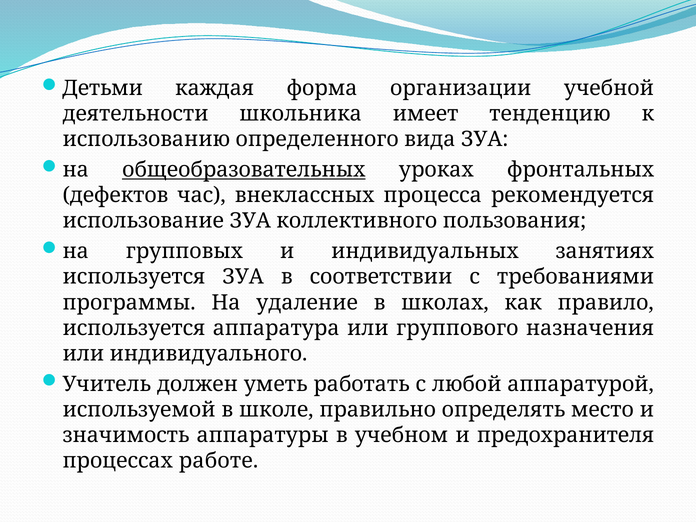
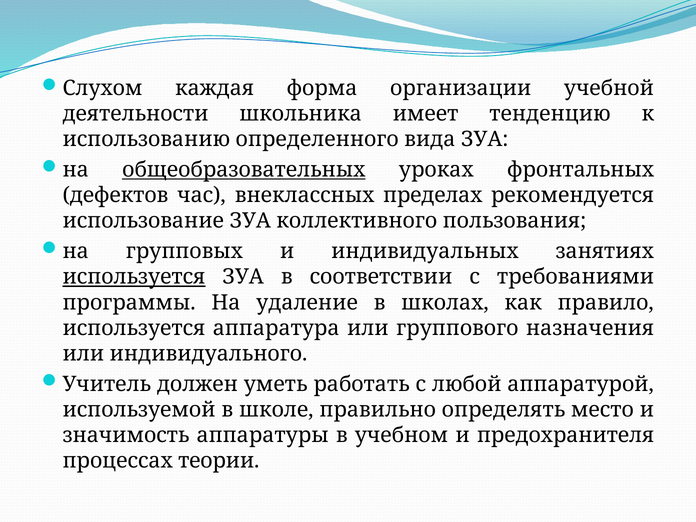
Детьми: Детьми -> Слухом (103, 88)
процесса: процесса -> пределах (433, 195)
используется underline: none -> present (134, 277)
работе: работе -> теории (219, 461)
